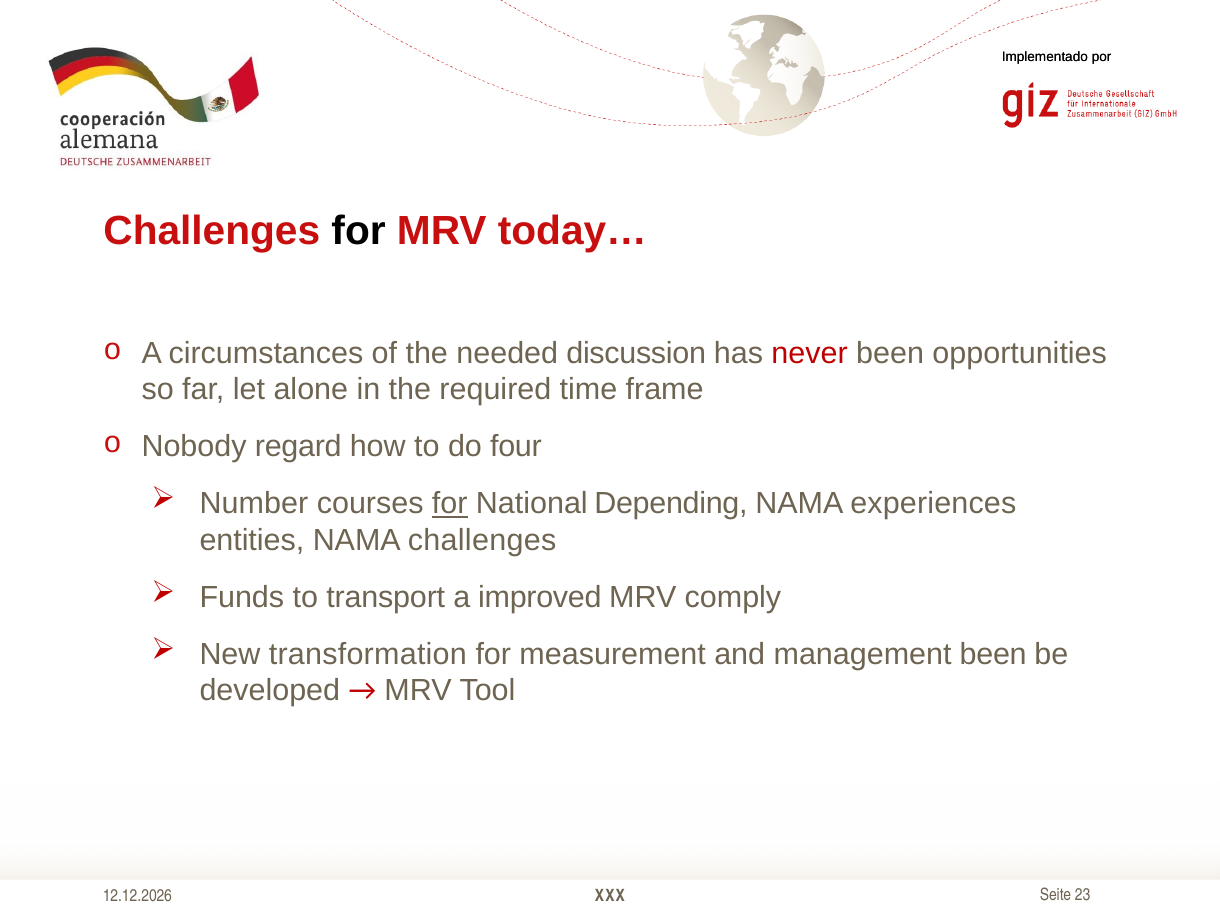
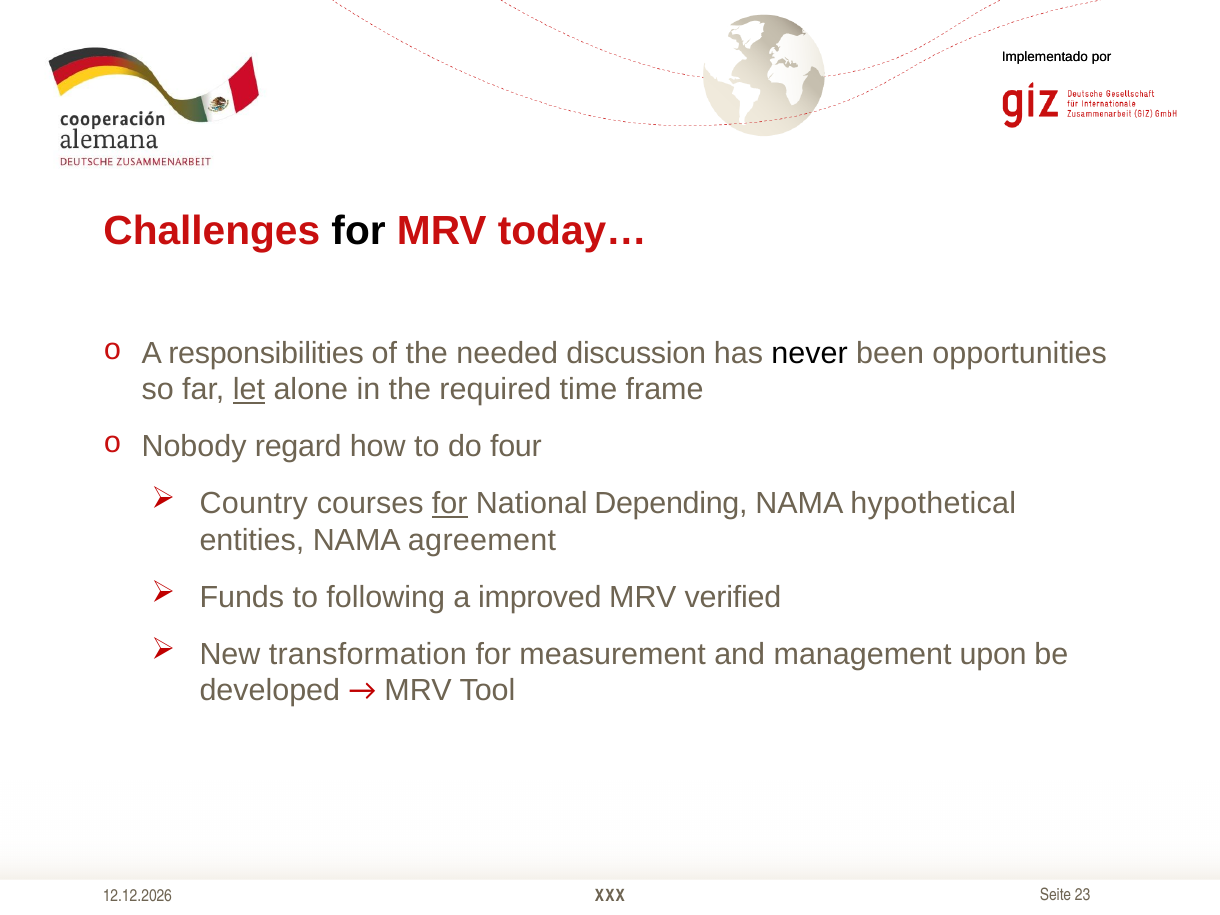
circumstances: circumstances -> responsibilities (266, 353)
never colour: red -> black (810, 353)
let underline: none -> present (249, 390)
Number: Number -> Country (254, 504)
experiences: experiences -> hypothetical (933, 504)
NAMA challenges: challenges -> agreement (482, 540)
transport: transport -> following (386, 597)
comply: comply -> verified (733, 597)
management been: been -> upon (993, 654)
